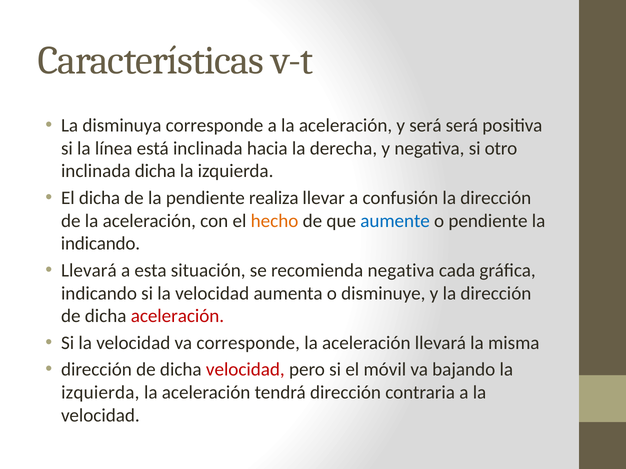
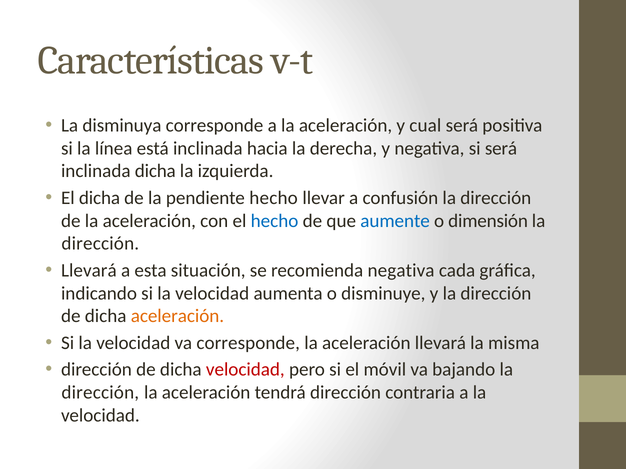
y será: será -> cual (425, 125)
si otro: otro -> será (501, 148)
pendiente realiza: realiza -> hecho (274, 198)
hecho colour: orange -> blue (275, 221)
o pendiente: pendiente -> dimensión (488, 221)
indicando: indicando -> dirección (100, 244)
aceleración colour: red -> orange (177, 316)
izquierda: izquierda -> dirección (100, 393)
